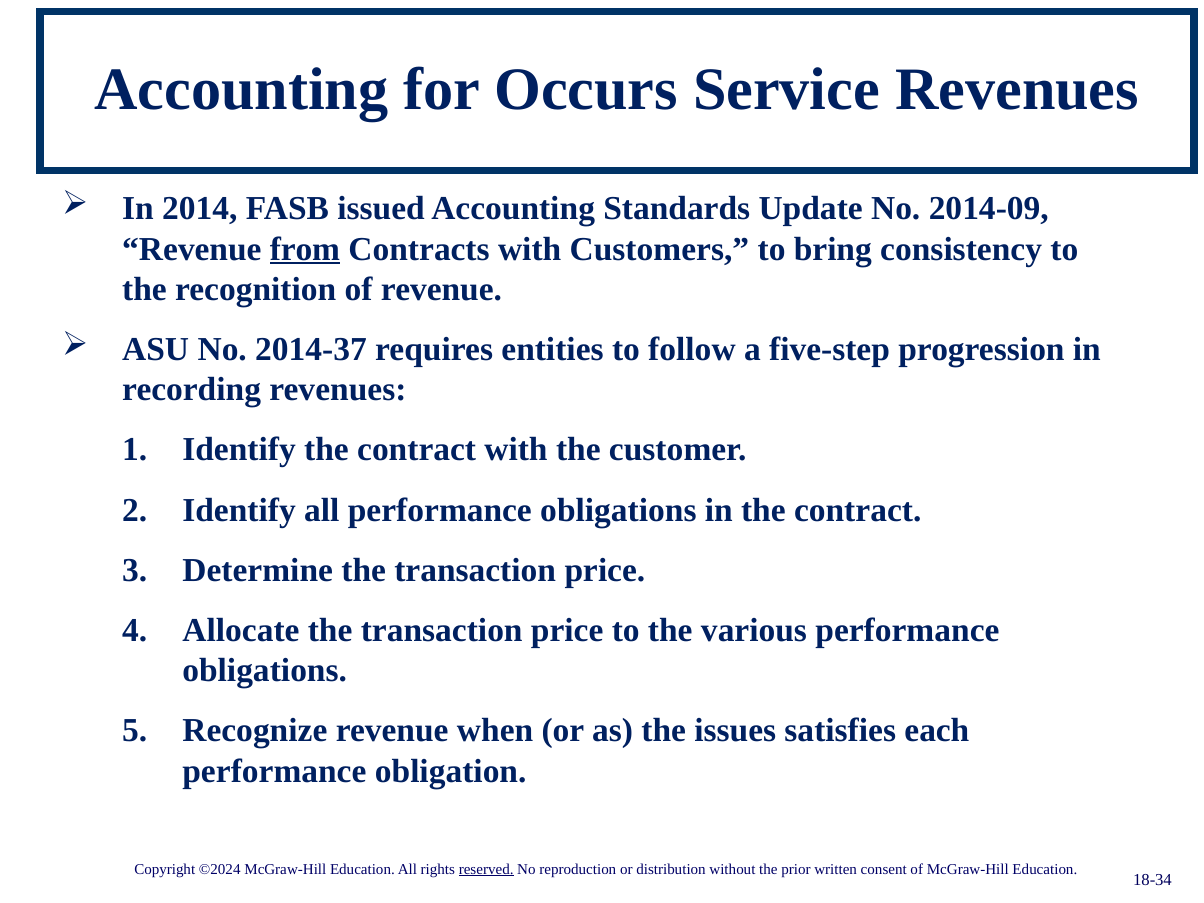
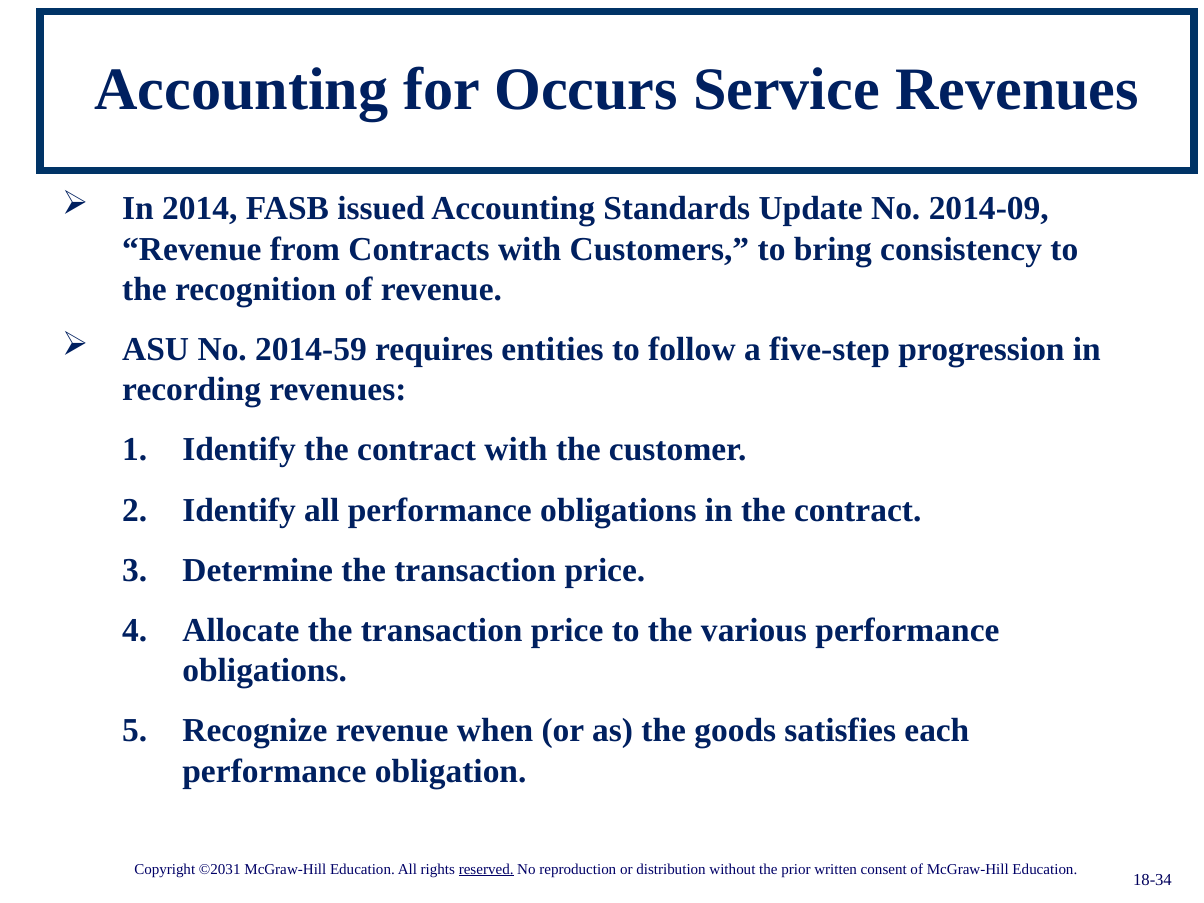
from underline: present -> none (305, 249)
2014-37: 2014-37 -> 2014-59 (311, 349)
issues: issues -> goods (735, 731)
©2024: ©2024 -> ©2031 (220, 869)
